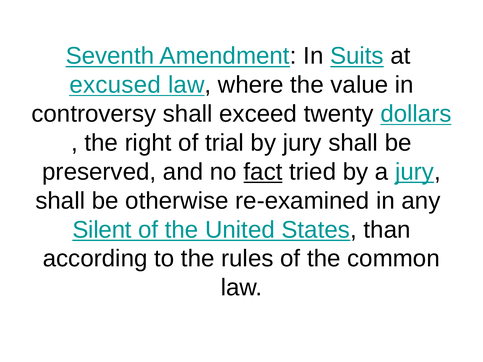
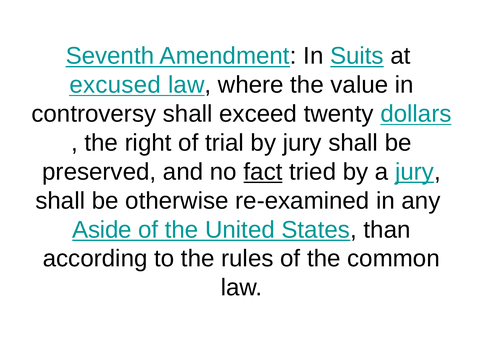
Silent: Silent -> Aside (102, 230)
